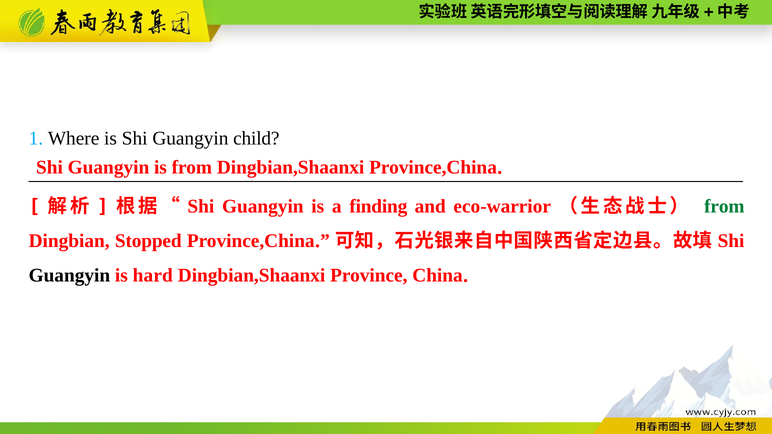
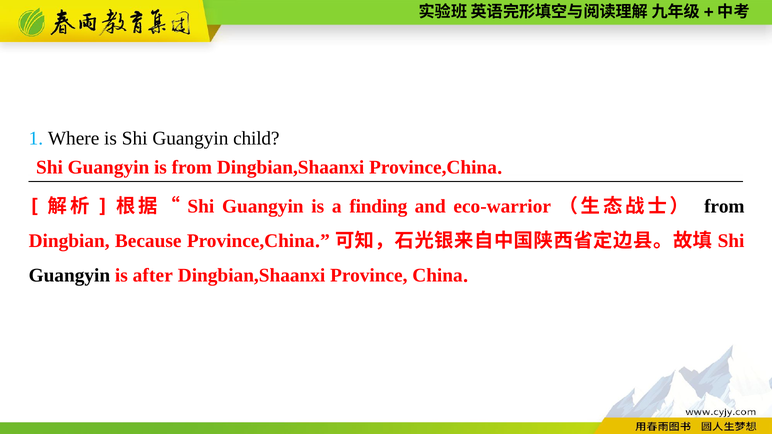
from colour: green -> black (724, 206)
Stopped: Stopped -> Because (148, 241)
hard: hard -> after (153, 276)
